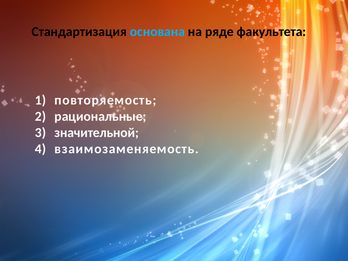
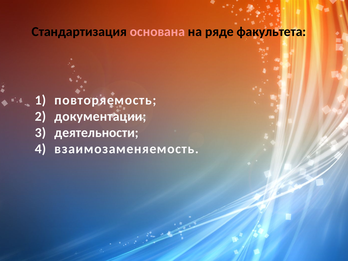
основана colour: light blue -> pink (157, 32)
рациональные: рациональные -> документации (100, 116)
значительной: значительной -> деятельности (97, 133)
